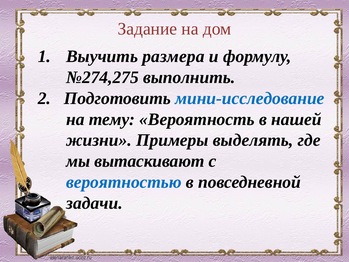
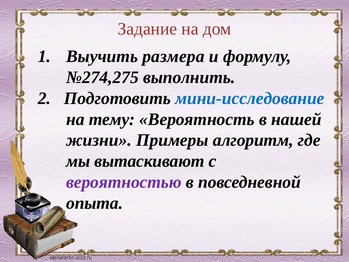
выделять: выделять -> алгоритм (253, 140)
вероятностью colour: blue -> purple (124, 182)
задачи: задачи -> опыта (95, 203)
